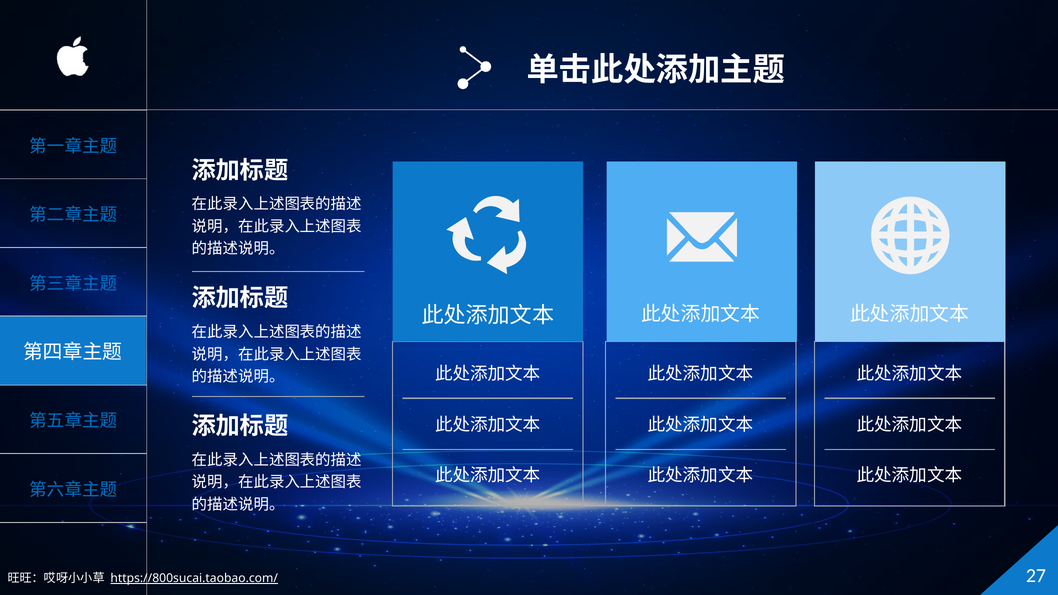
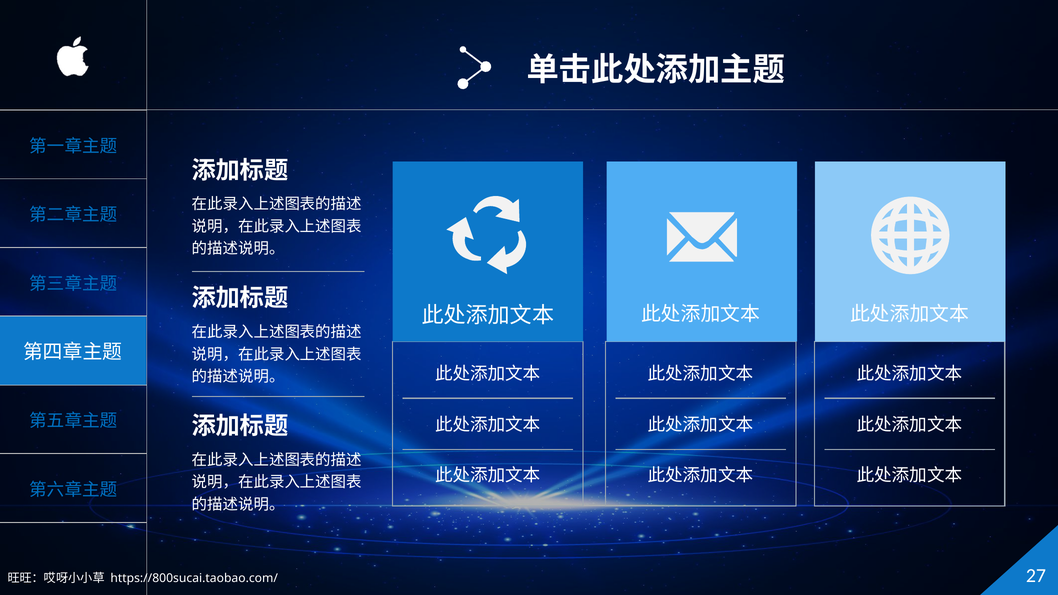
https://800sucai.taobao.com/ underline: present -> none (194, 578)
